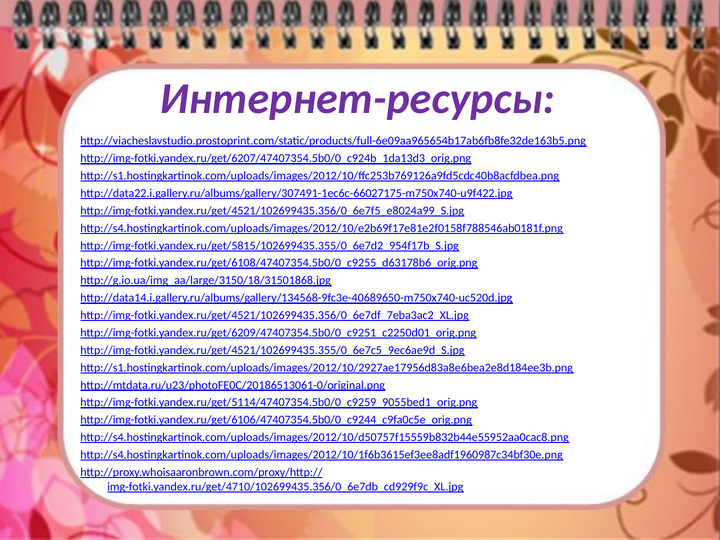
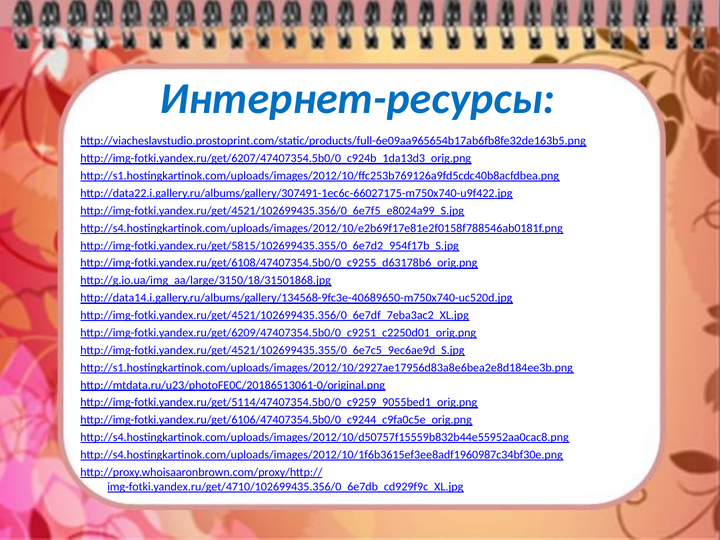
Интернет-ресурсы colour: purple -> blue (357, 99)
